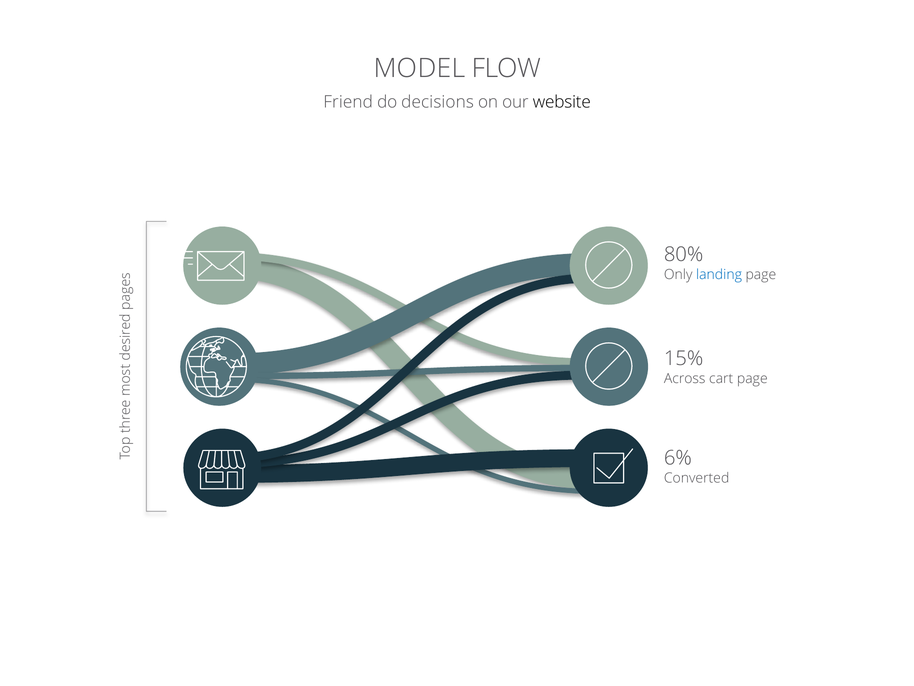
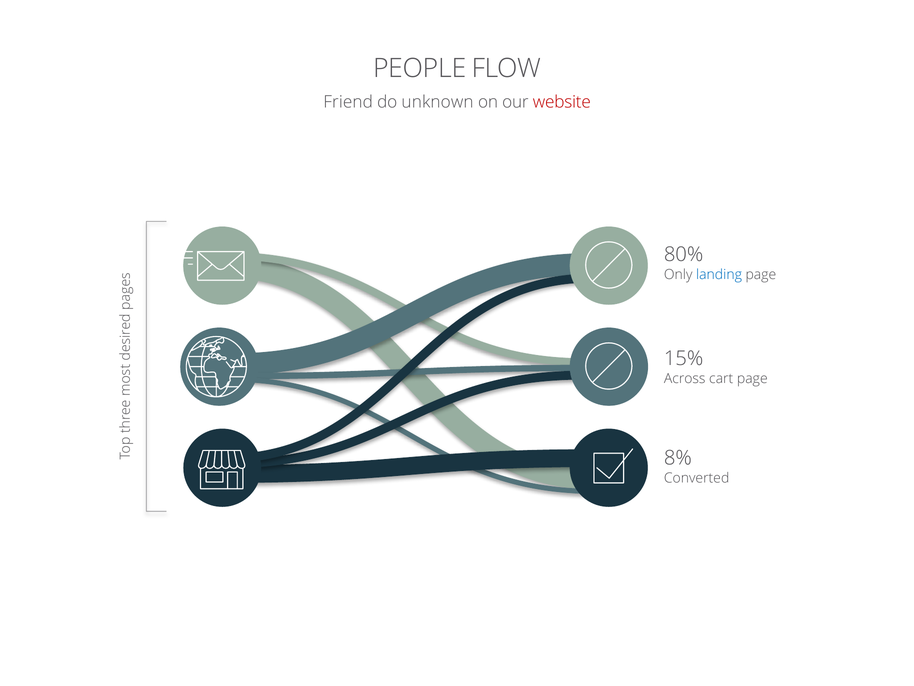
MODEL: MODEL -> PEOPLE (420, 68)
decisions: decisions -> unknown (438, 102)
website colour: black -> red (562, 102)
6%: 6% -> 8% (678, 458)
